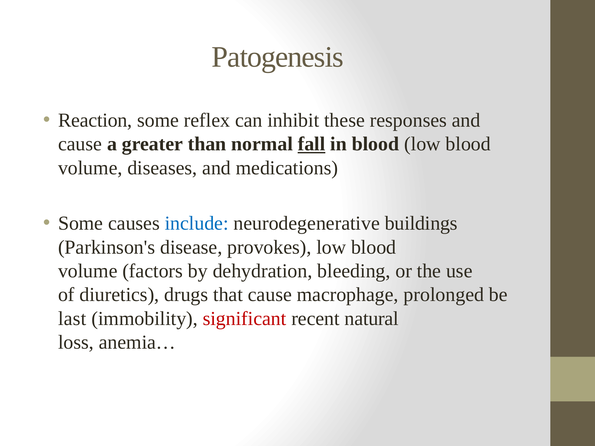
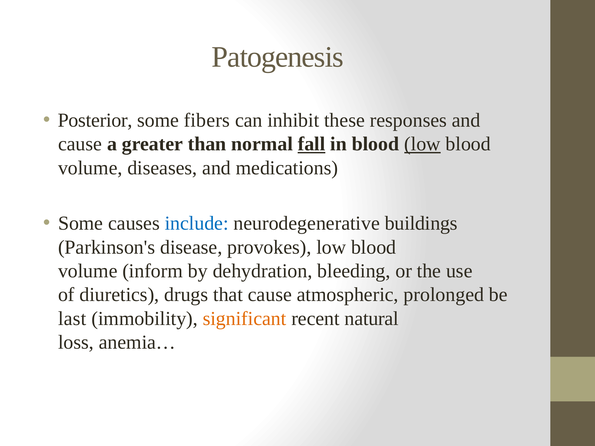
Reaction: Reaction -> Posterior (95, 120)
reflex: reflex -> fibers (207, 120)
low underline: none -> present (422, 144)
factors: factors -> inform (153, 271)
macrophage: macrophage -> atmospheric (348, 295)
significant colour: red -> orange (245, 319)
